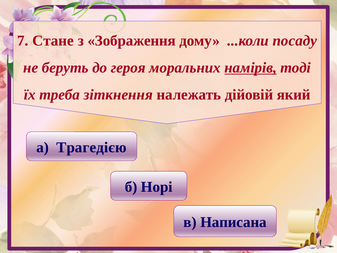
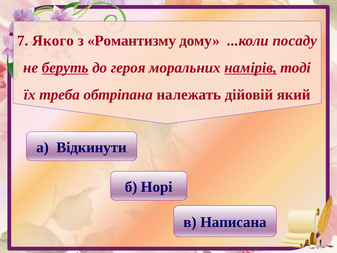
Стане: Стане -> Якого (53, 41)
Зображення: Зображення -> Романтизму (132, 41)
беруть underline: none -> present (65, 68)
зіткнення: зіткнення -> обтріпана (118, 95)
Трагедією: Трагедією -> Відкинути (92, 147)
